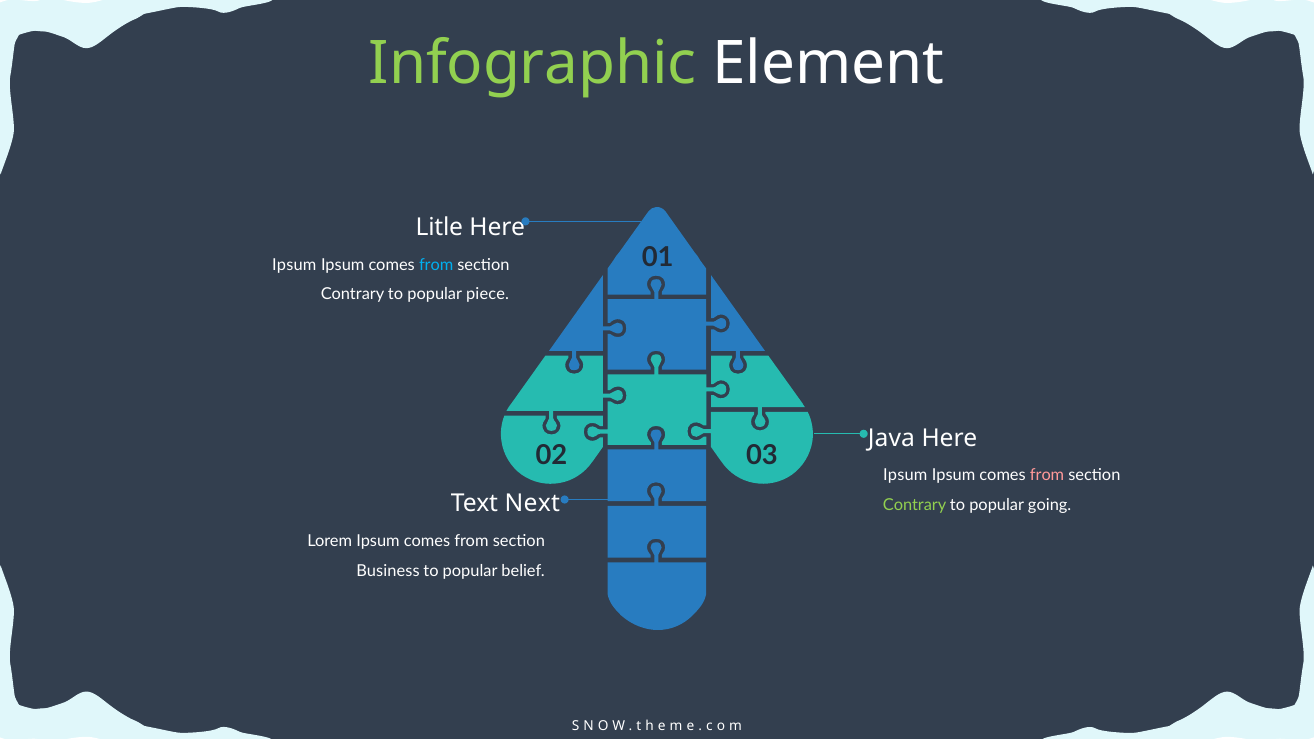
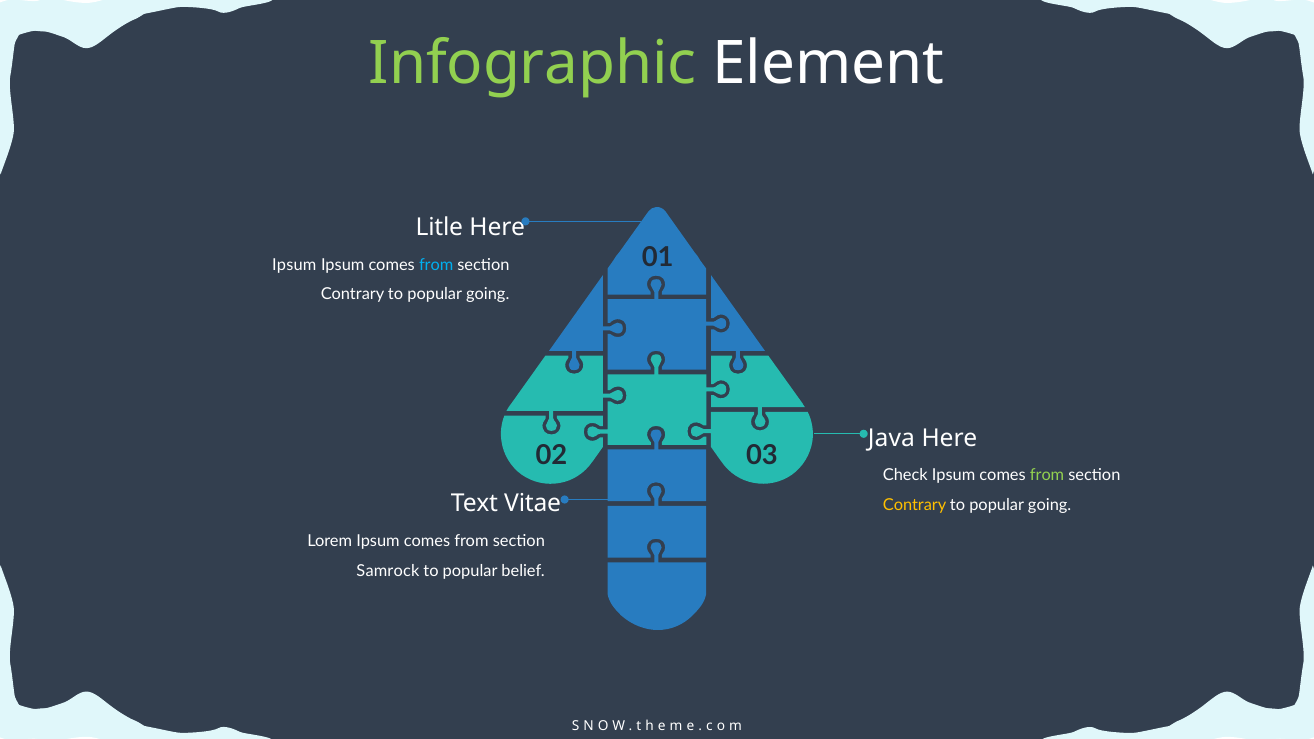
piece: piece -> going (488, 295)
Ipsum: Ipsum -> Check (905, 476)
from colour: pink -> light green (1047, 476)
Next: Next -> Vitae (533, 504)
Contrary colour: light green -> yellow (915, 505)
Business: Business -> Samrock (388, 571)
